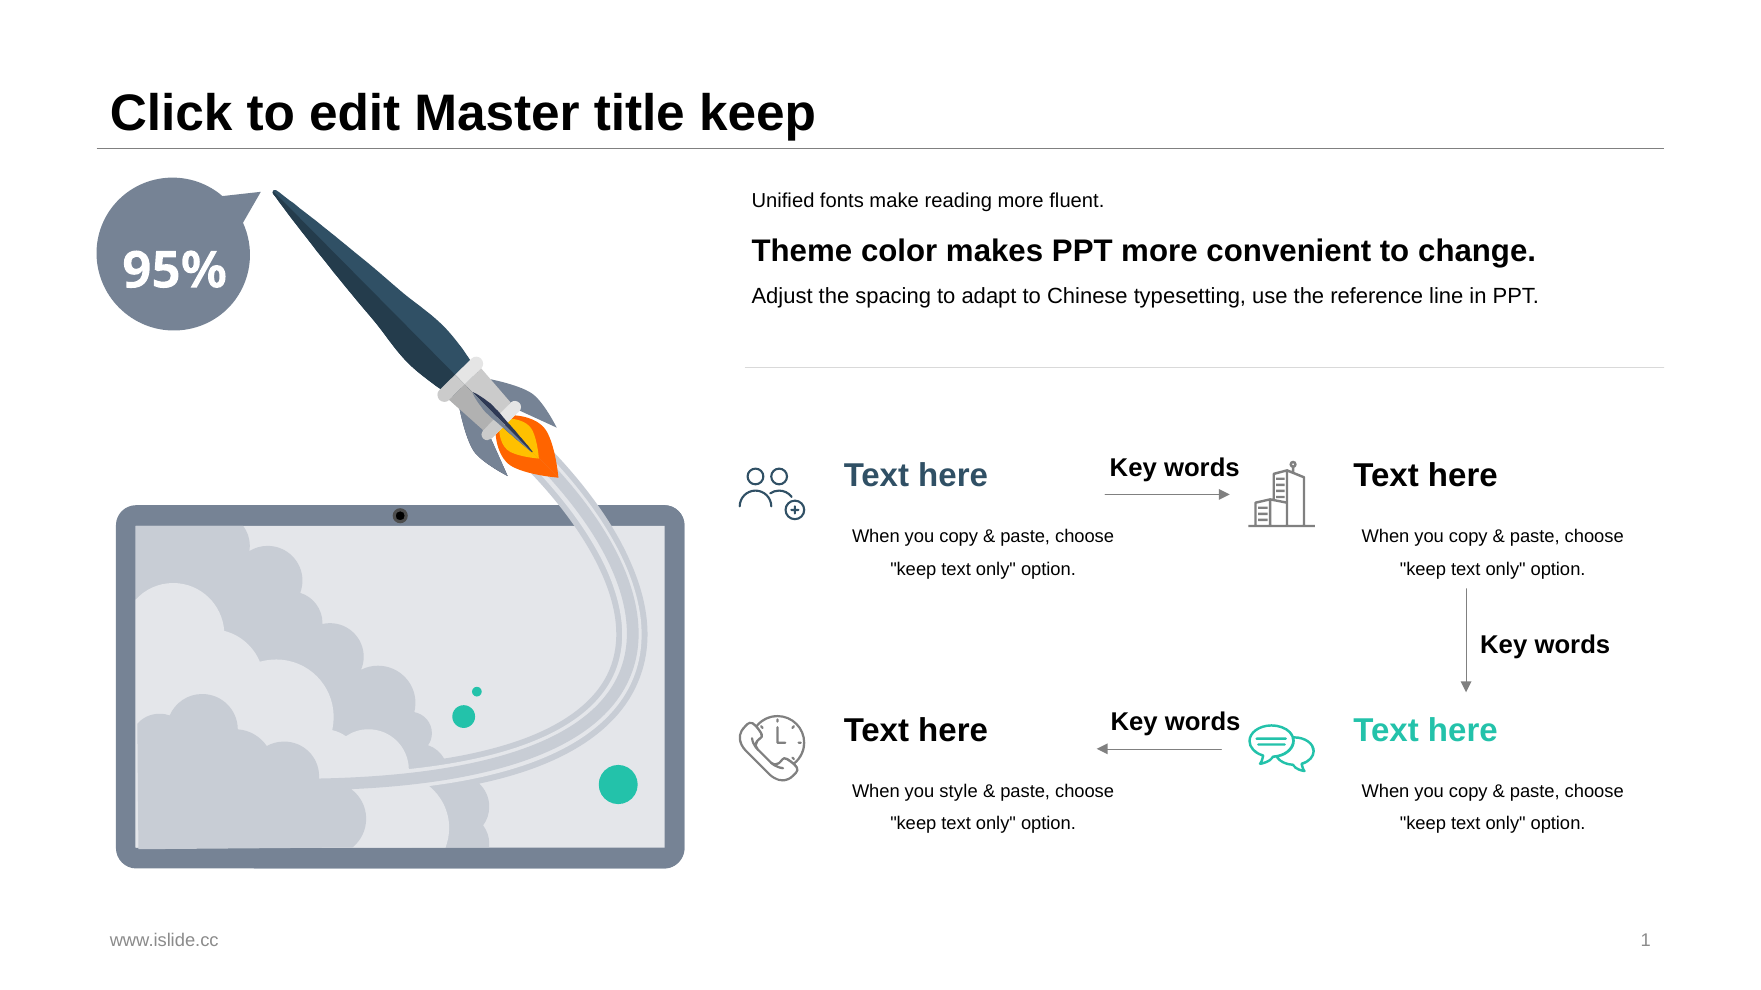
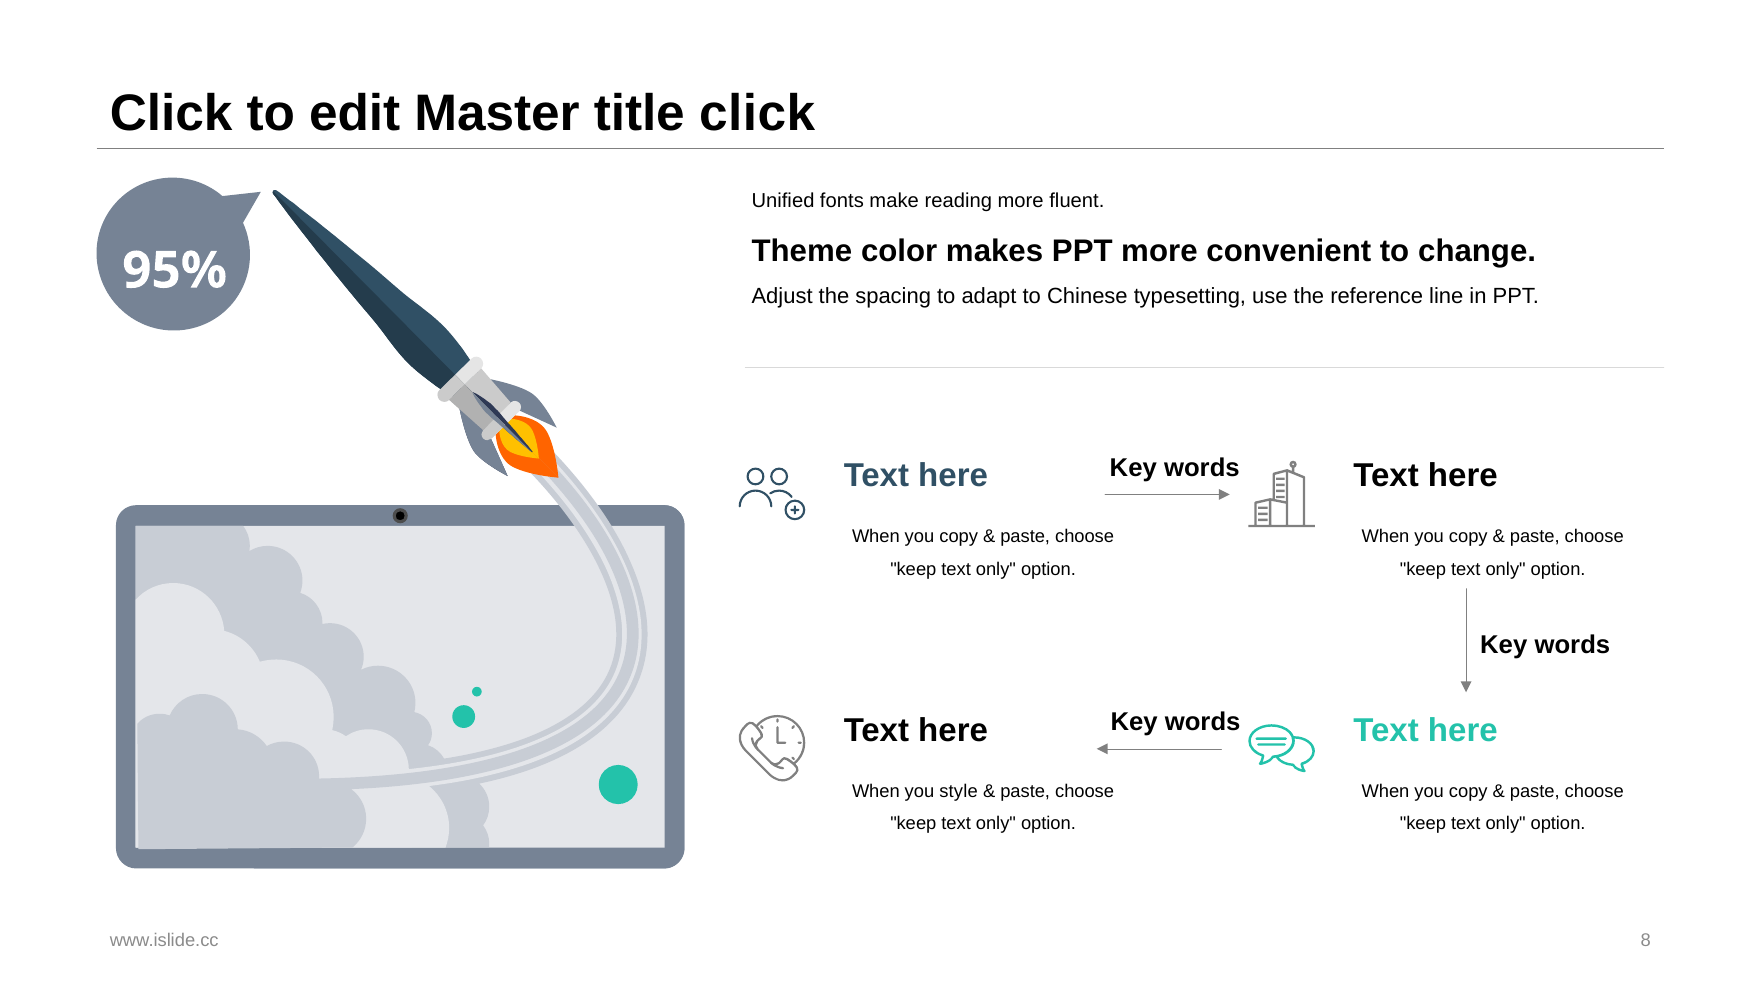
title keep: keep -> click (757, 114)
1: 1 -> 8 (1646, 941)
